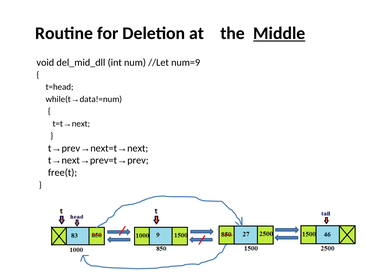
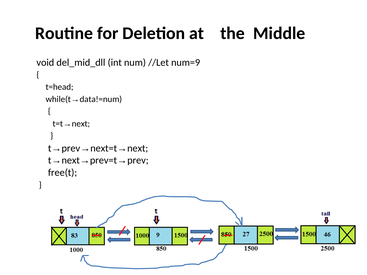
Middle underline: present -> none (279, 33)
